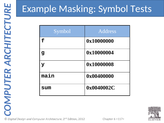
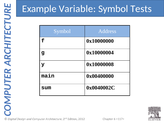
Masking: Masking -> Variable (77, 9)
